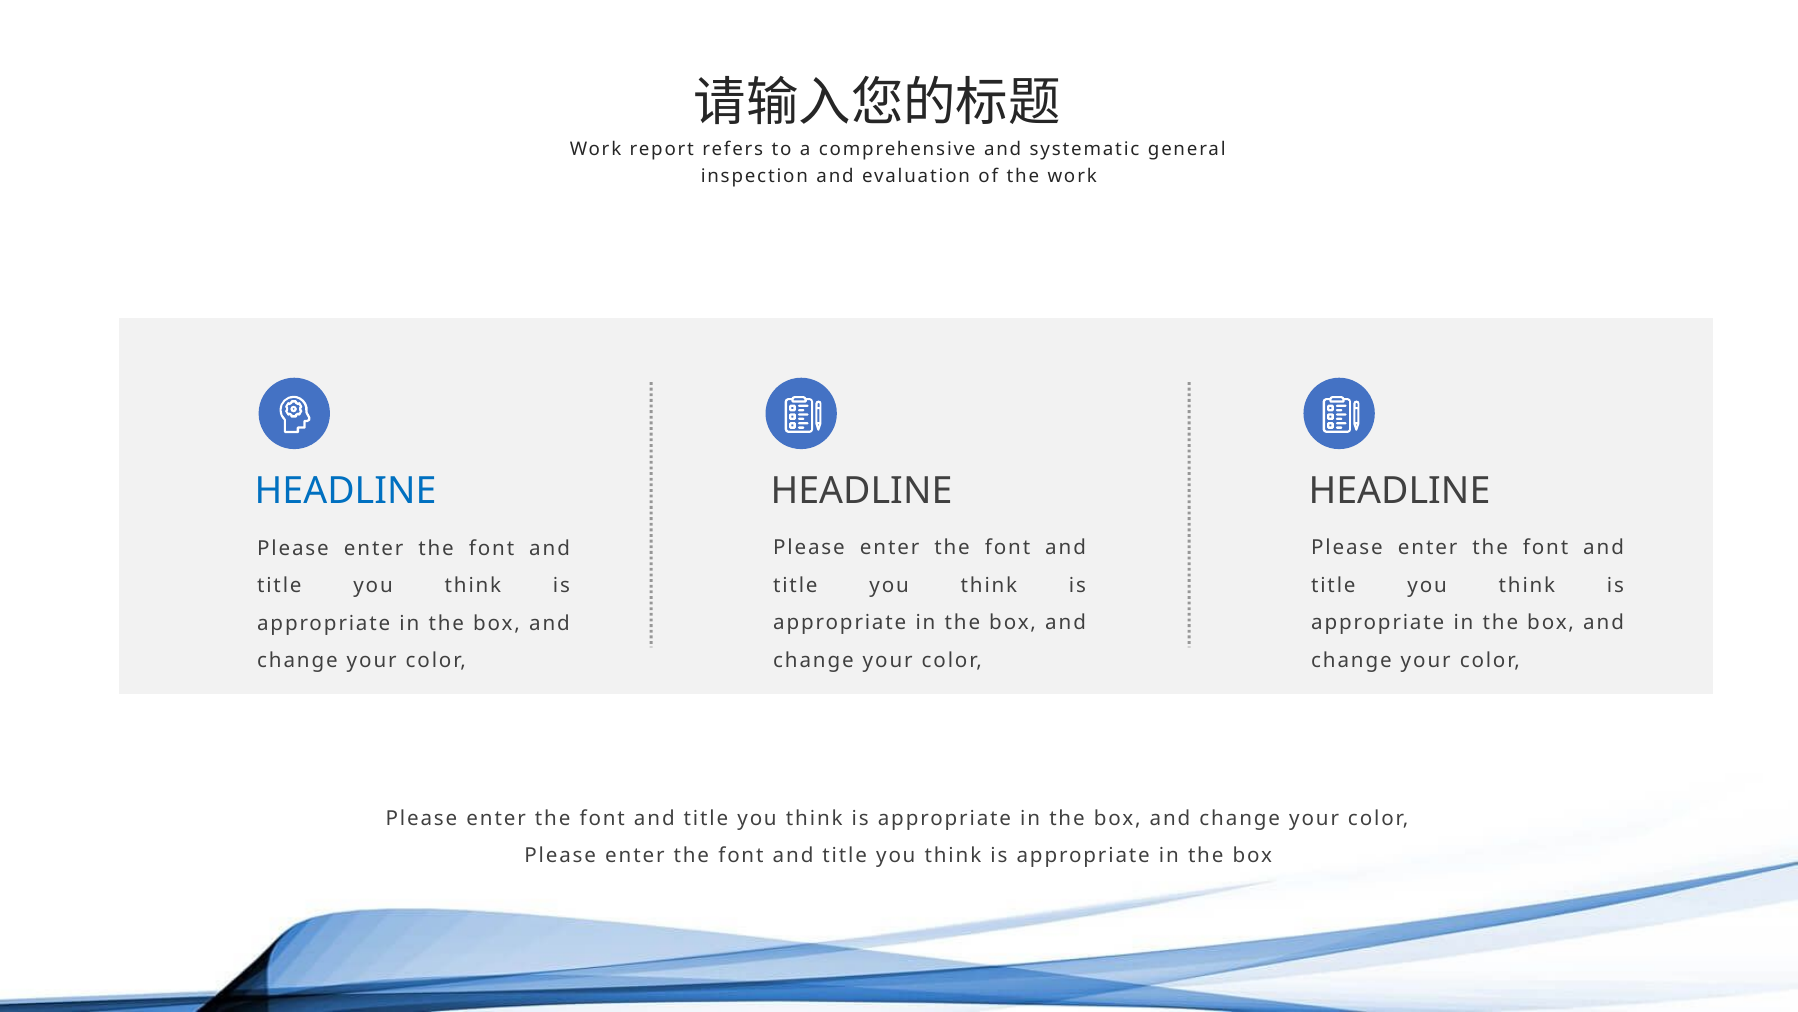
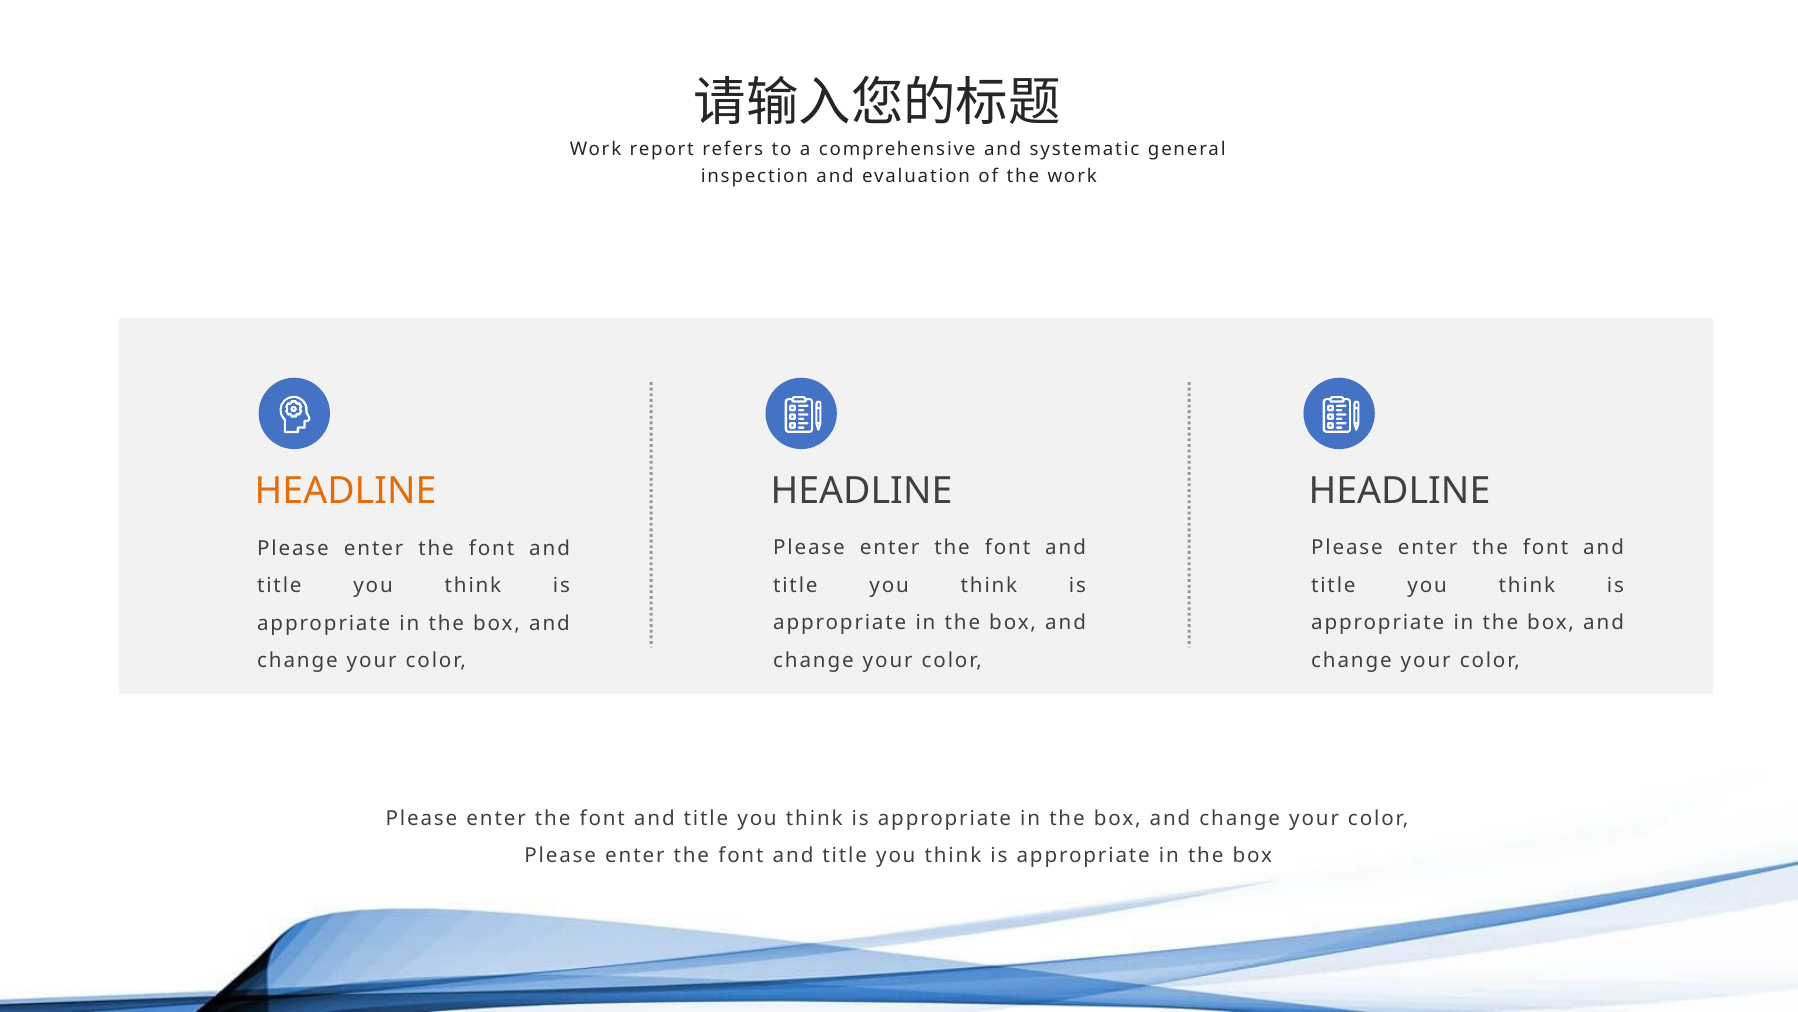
HEADLINE colour: blue -> orange (346, 491)
